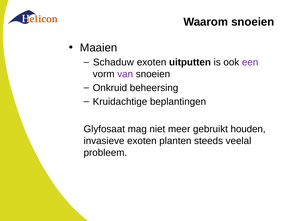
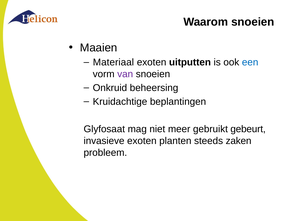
Schaduw: Schaduw -> Materiaal (113, 62)
een colour: purple -> blue (250, 62)
houden: houden -> gebeurt (248, 129)
veelal: veelal -> zaken (239, 141)
